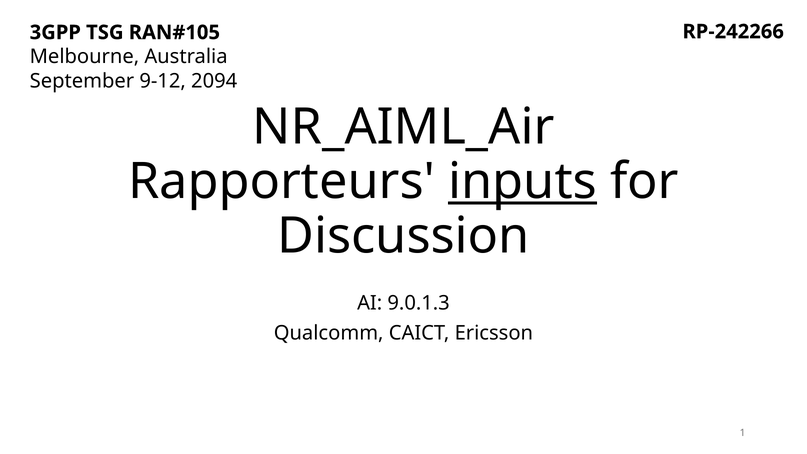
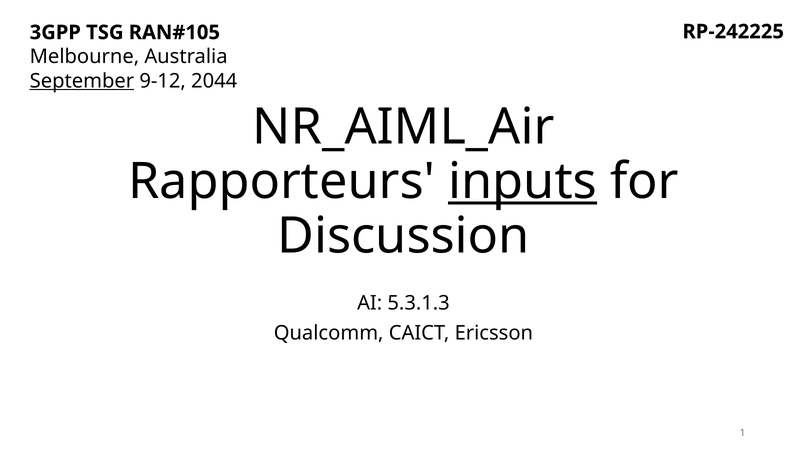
RP-242266: RP-242266 -> RP-242225 (733, 32)
September underline: none -> present (82, 81)
2094: 2094 -> 2044 (214, 81)
9.0.1.3: 9.0.1.3 -> 5.3.1.3 (419, 303)
